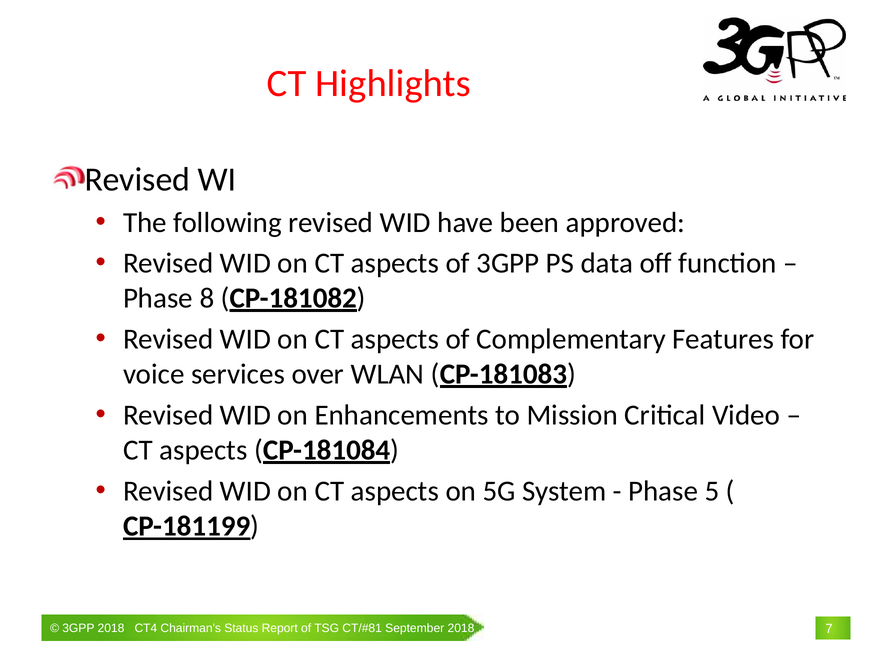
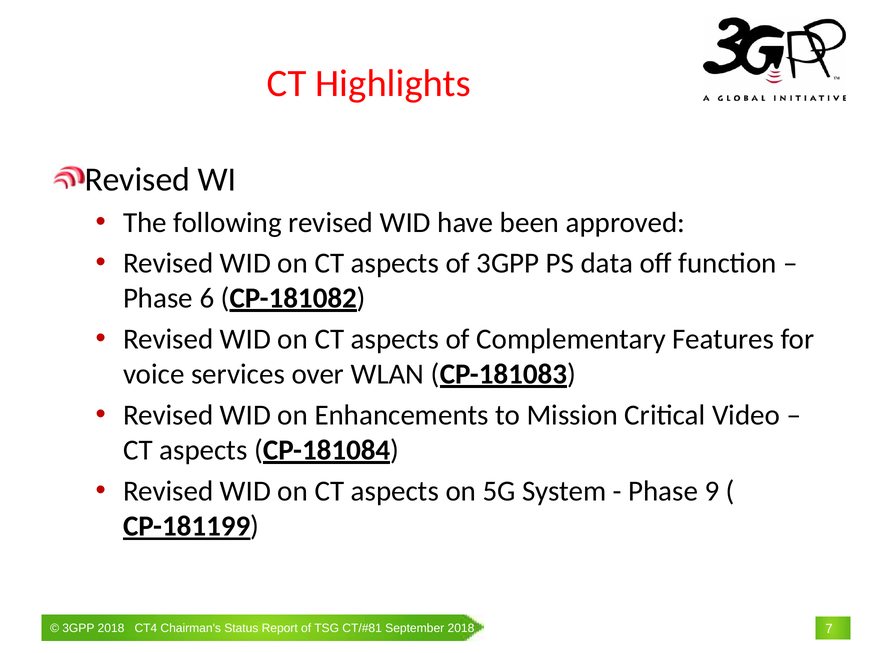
8: 8 -> 6 (207, 298)
5: 5 -> 9 (712, 492)
